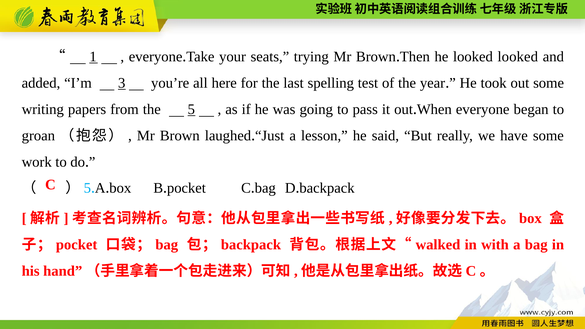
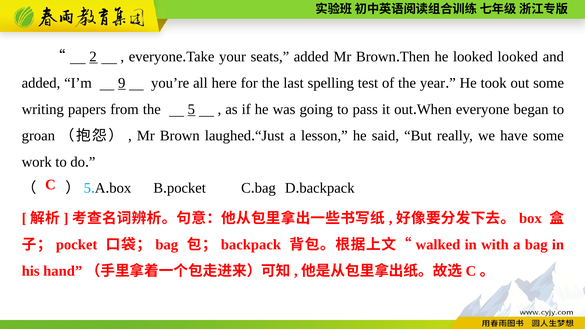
1: 1 -> 2 (93, 57)
seats trying: trying -> added (311, 57)
3: 3 -> 9 (122, 83)
